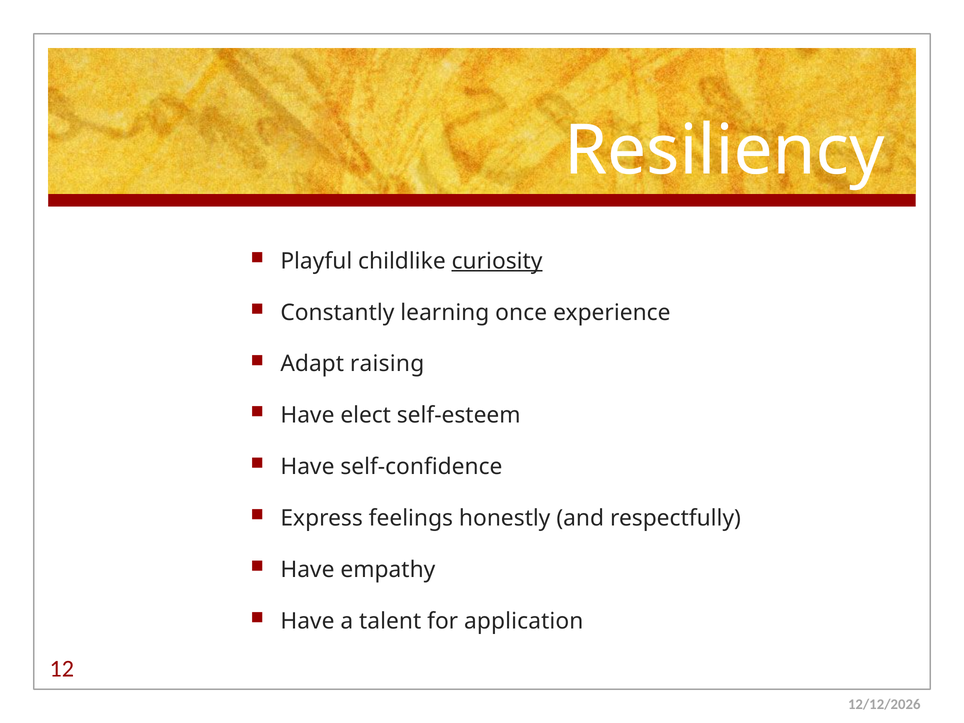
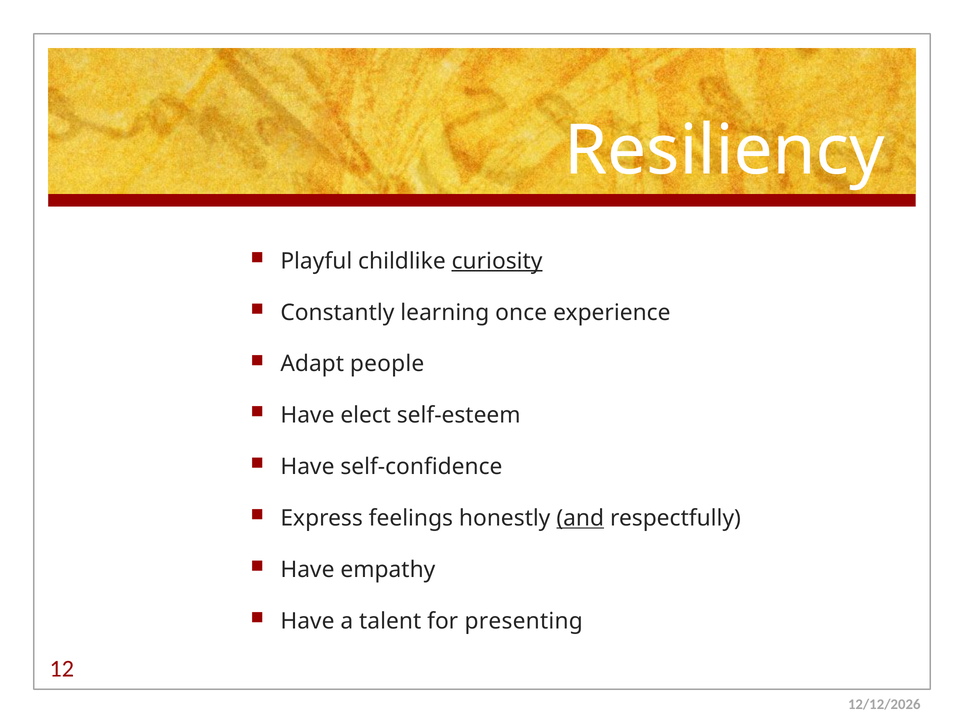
raising: raising -> people (387, 364)
and underline: none -> present (580, 518)
application: application -> presenting (524, 621)
